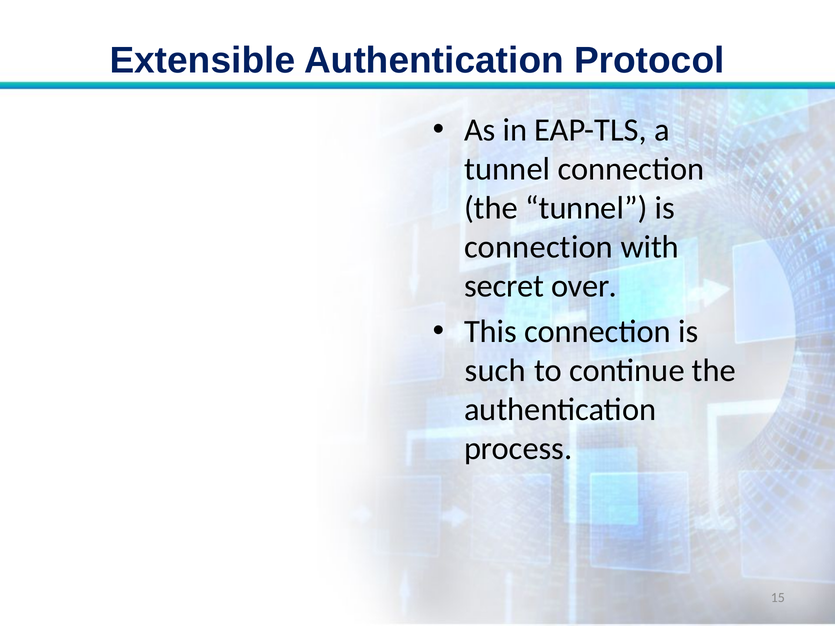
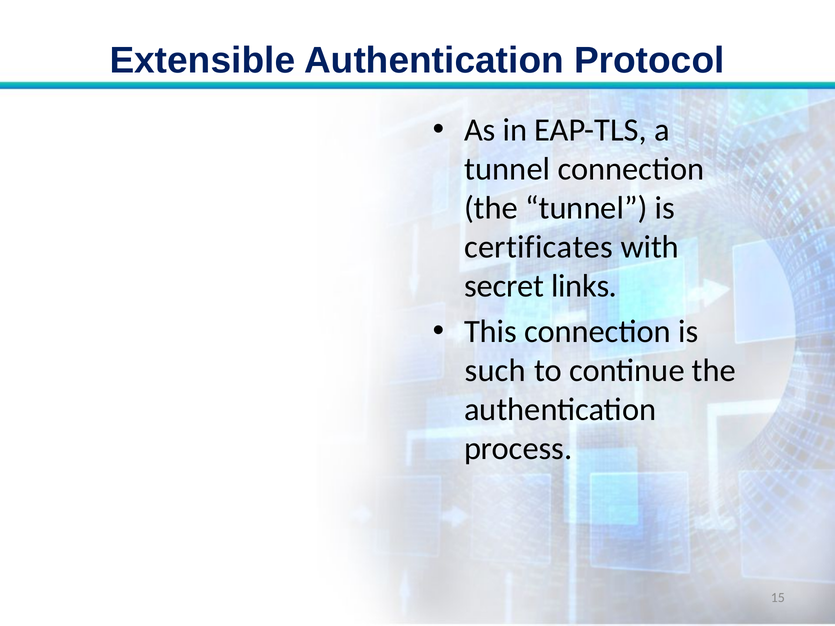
connection: connection -> certificates (538, 247)
over: over -> links (584, 286)
